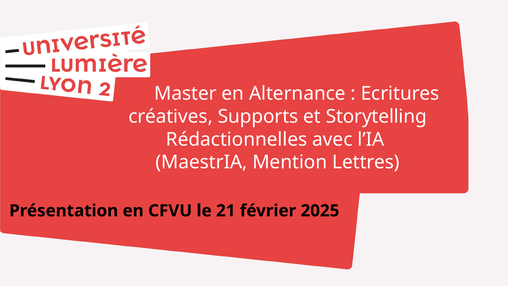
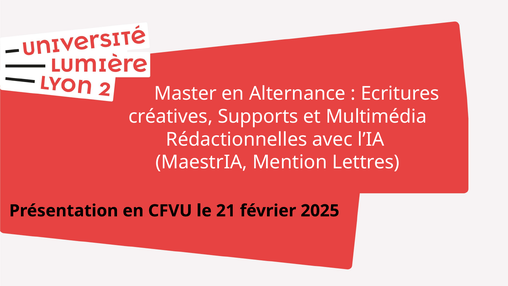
Storytelling: Storytelling -> Multimédia (376, 116)
